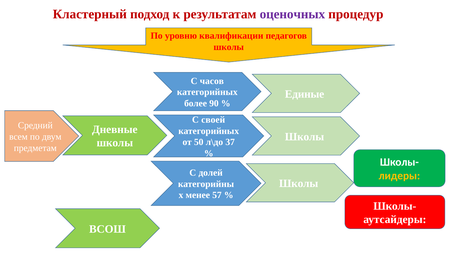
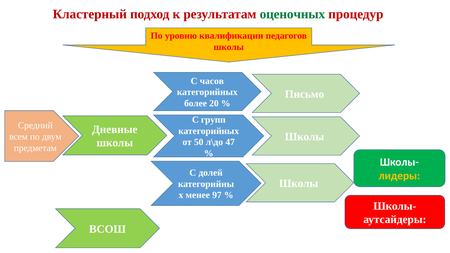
оценочных colour: purple -> green (292, 14)
Единые: Единые -> Письмо (305, 94)
90: 90 -> 20 (214, 104)
своей: своей -> групп (213, 120)
37: 37 -> 47 (230, 142)
57: 57 -> 97 (217, 195)
